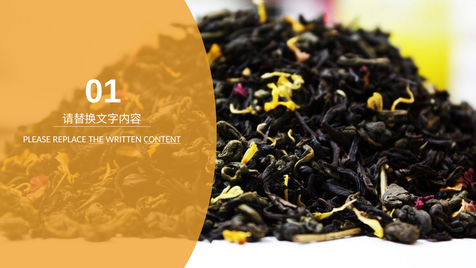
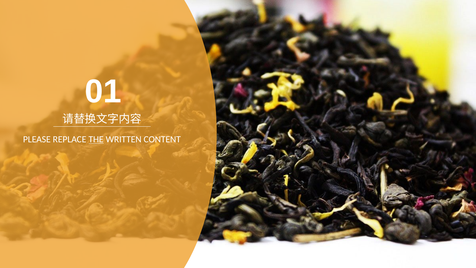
CONTENT underline: present -> none (162, 139)
